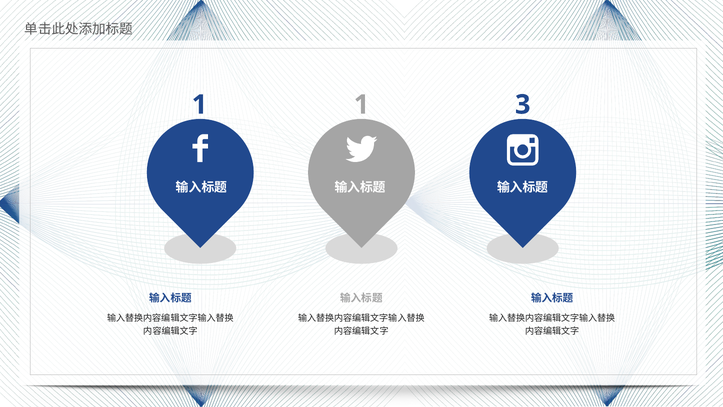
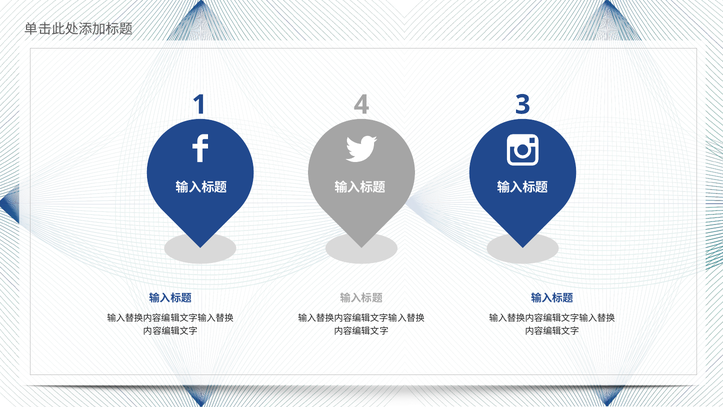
1 1: 1 -> 4 (362, 105)
